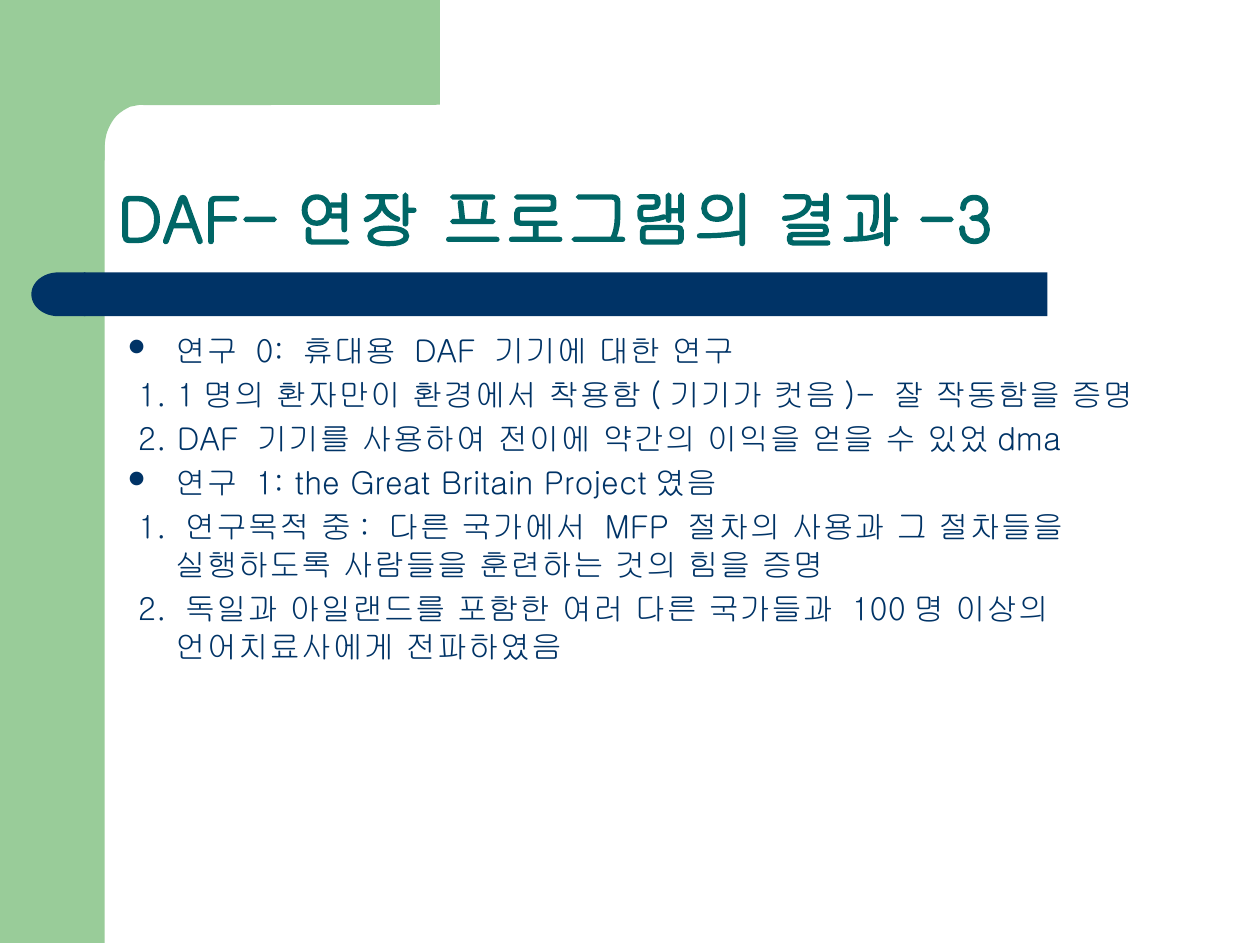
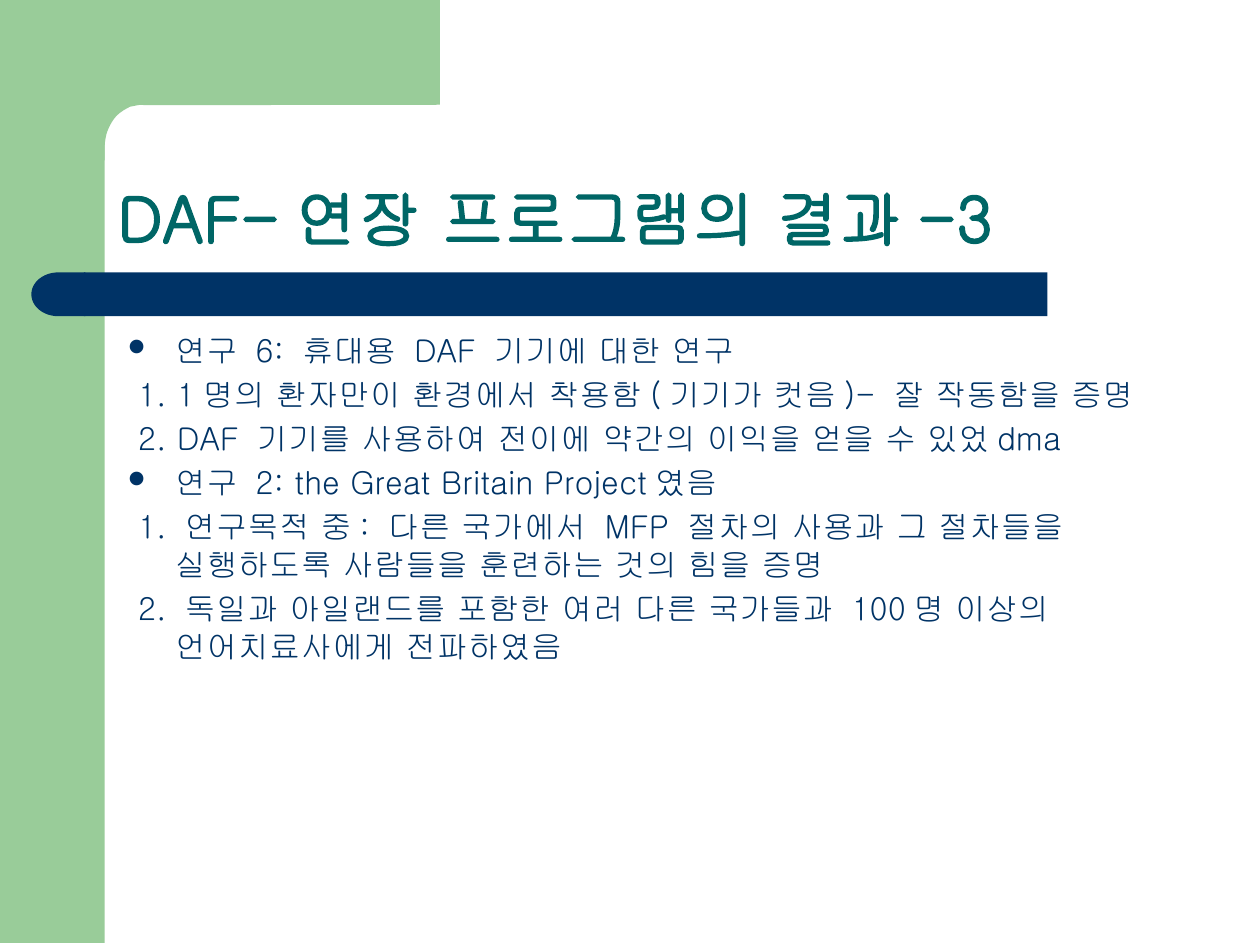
0: 0 -> 6 (270, 352)
1: 1 -> 2 (270, 484)
